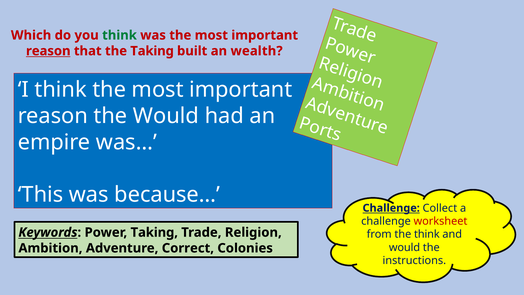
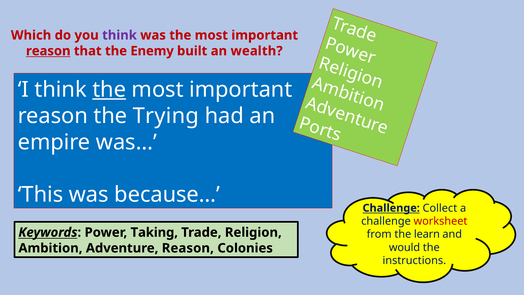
think colour: green -> purple (119, 35)
the Taking: Taking -> Enemy (152, 51)
the underline: none -> present (109, 90)
the Would: Would -> Trying (166, 116)
the think: think -> learn (427, 234)
Adventure Correct: Correct -> Reason (188, 248)
